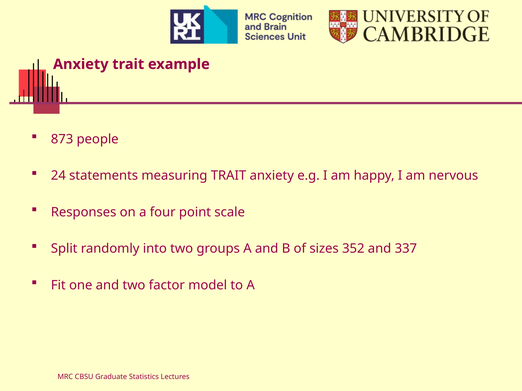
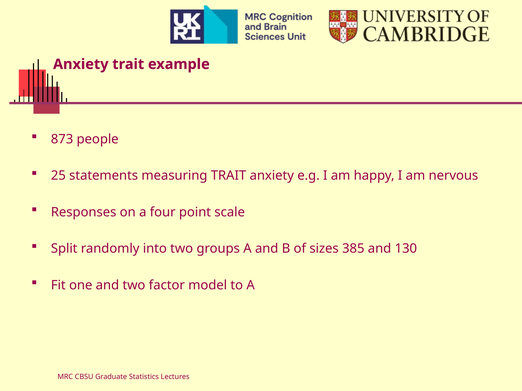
24: 24 -> 25 (58, 176)
352: 352 -> 385 (353, 249)
337: 337 -> 130 (406, 249)
